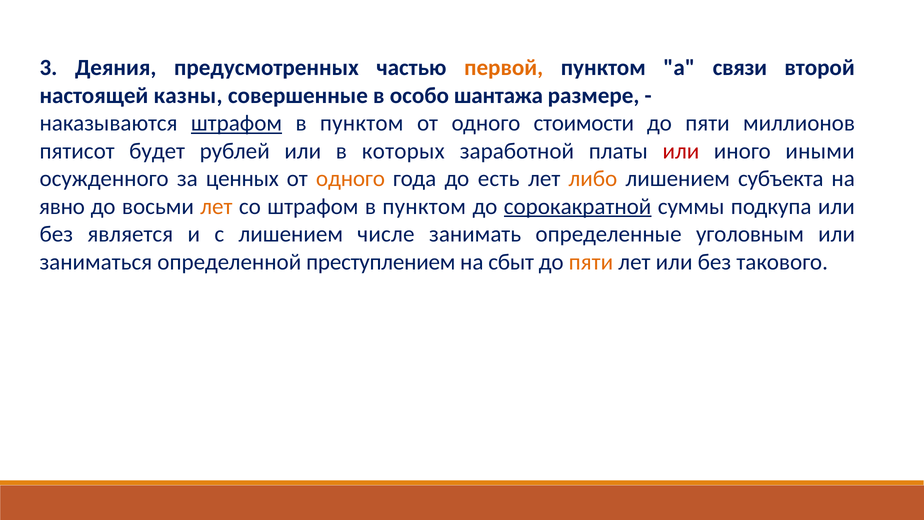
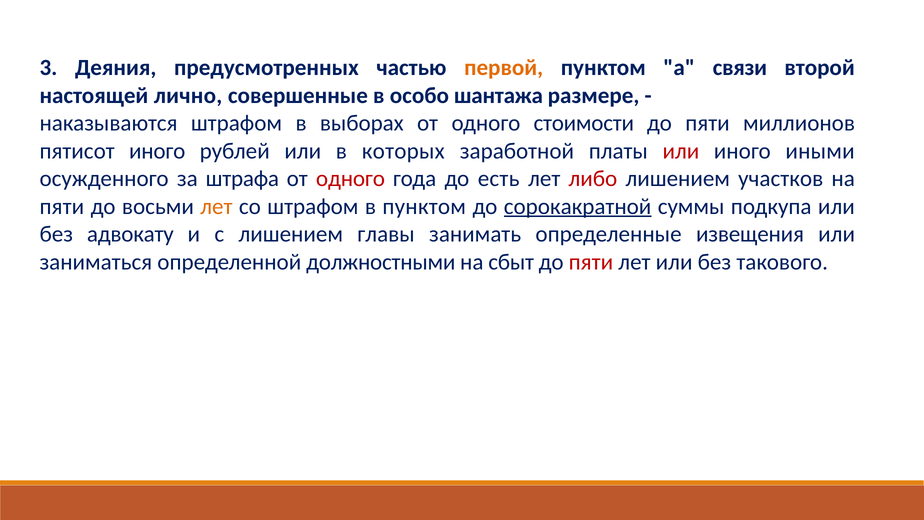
казны: казны -> лично (188, 95)
штрафом underline: present -> none (236, 123)
пунктом: пунктом -> выборах (362, 123)
пятисот будет: будет -> иного (157, 151)
ценных: ценных -> штрафа (242, 179)
одного colour: orange -> red (350, 179)
либо colour: orange -> red (593, 179)
субъекта: субъекта -> участков (781, 179)
явно: явно -> пяти (62, 206)
является: является -> адвокату (130, 234)
числе: числе -> главы (386, 234)
уголовным: уголовным -> извещения (750, 234)
преступлением: преступлением -> должностными (381, 262)
пяти colour: orange -> red (591, 262)
